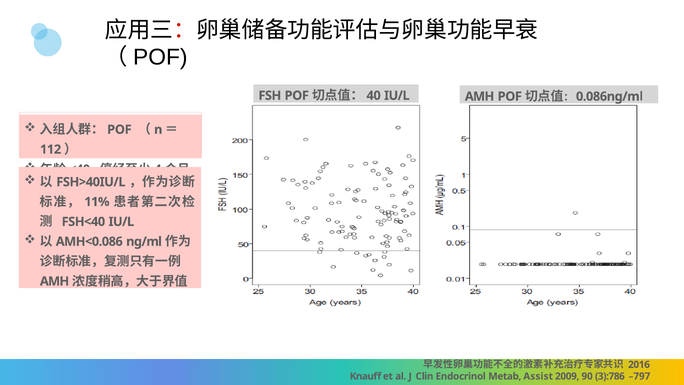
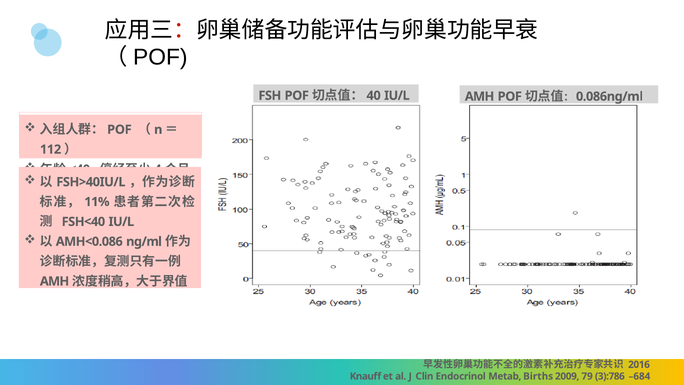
Assist: Assist -> Births (538, 376)
90: 90 -> 79 (587, 376)
–797: –797 -> –684 (639, 376)
